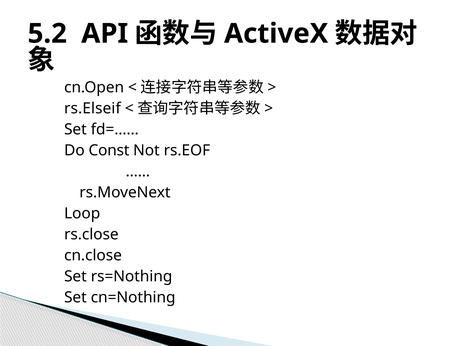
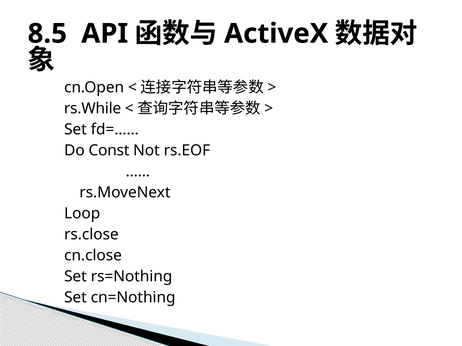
5.2: 5.2 -> 8.5 (47, 34)
rs.Elseif: rs.Elseif -> rs.While (93, 108)
